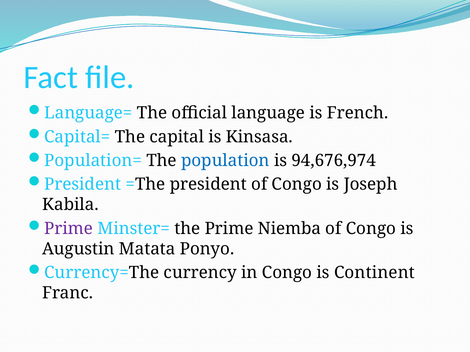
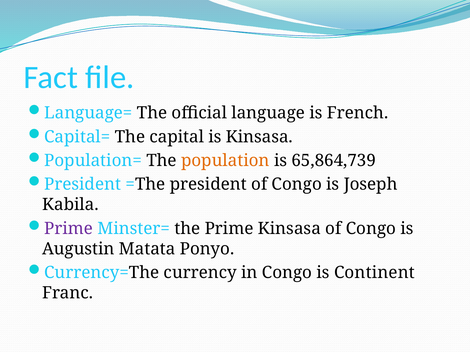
population colour: blue -> orange (225, 161)
94,676,974: 94,676,974 -> 65,864,739 (334, 161)
Prime Niemba: Niemba -> Kinsasa (289, 229)
